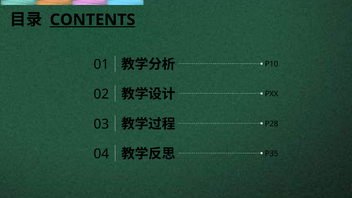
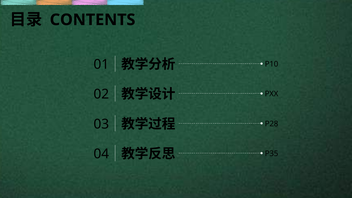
CONTENTS underline: present -> none (93, 20)
